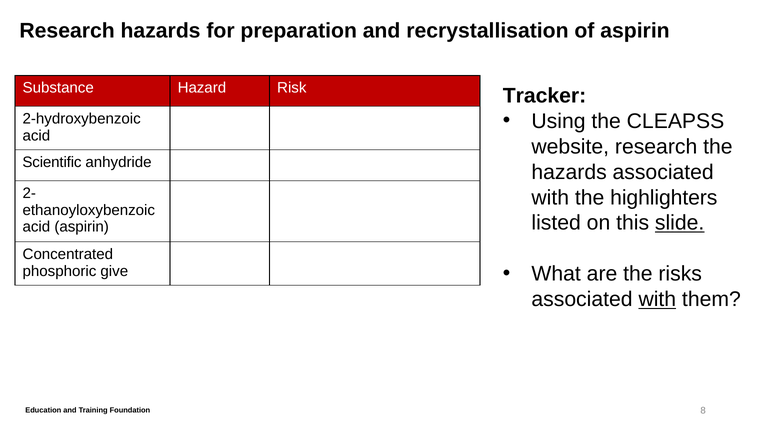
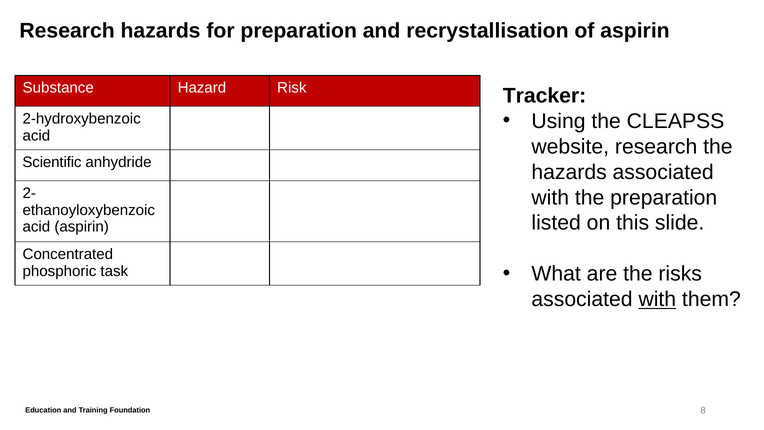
the highlighters: highlighters -> preparation (664, 197)
slide underline: present -> none (680, 223)
give: give -> task (114, 271)
